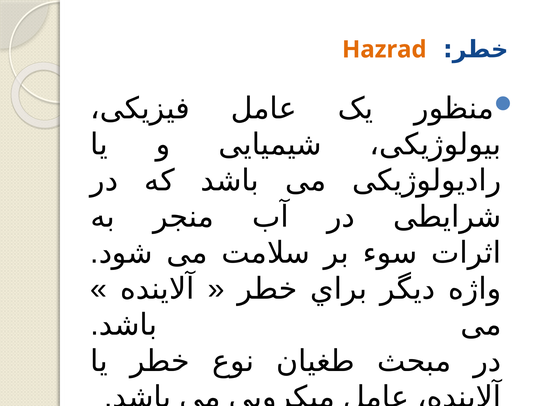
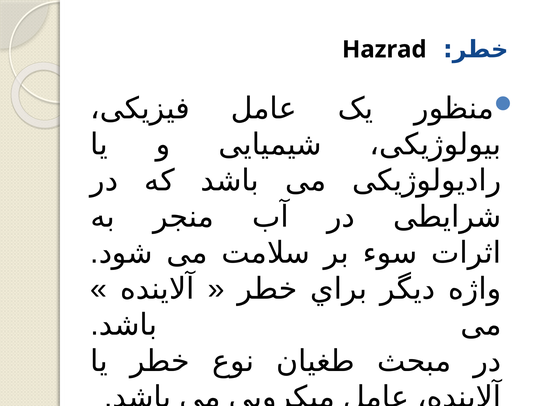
Hazrad colour: orange -> black (384, 49)
